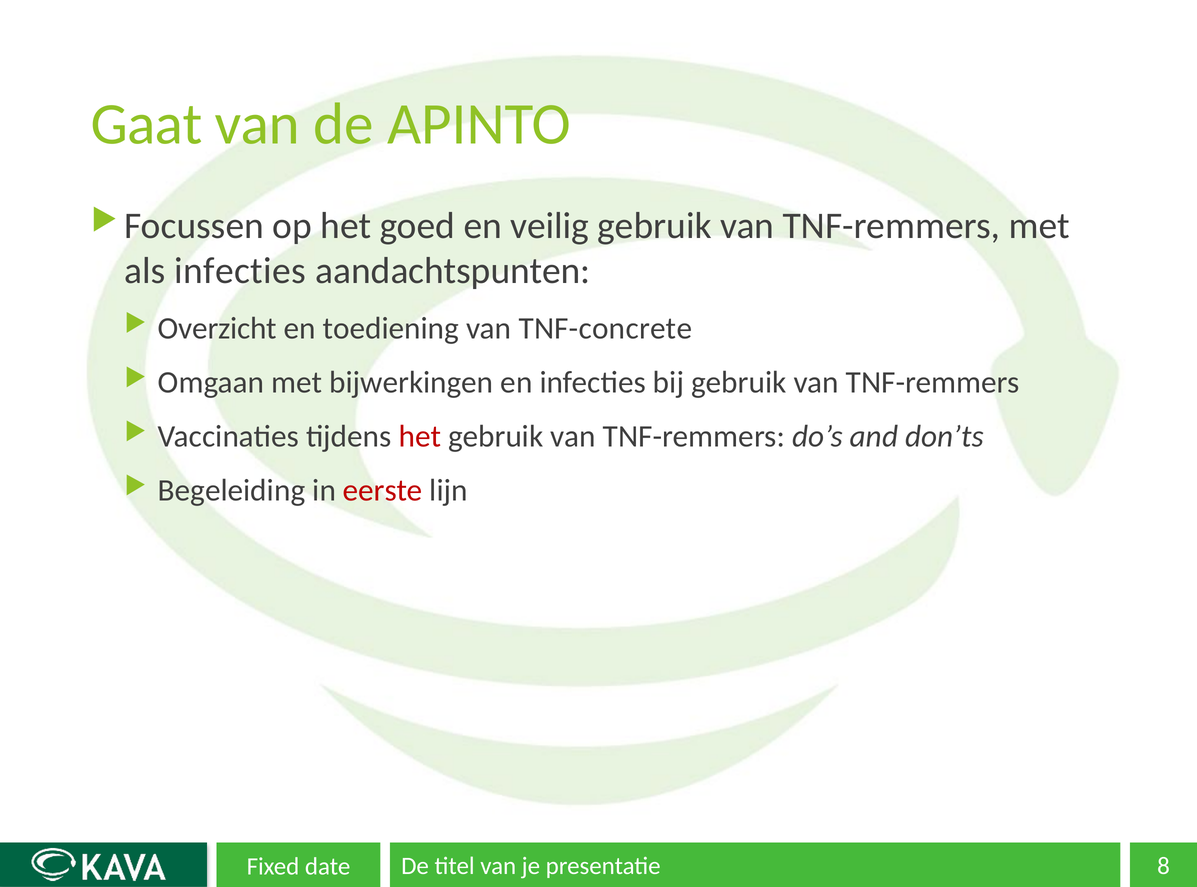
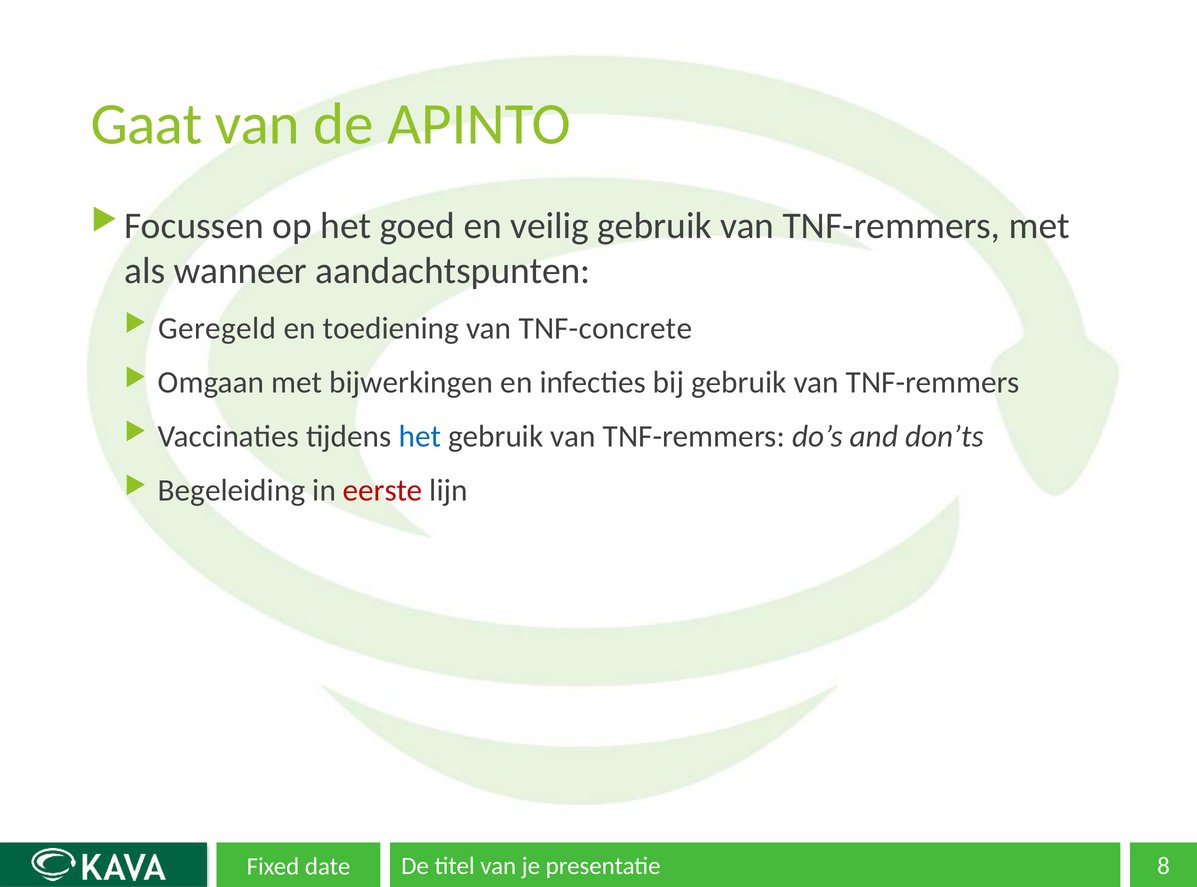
als infecties: infecties -> wanneer (240, 271)
Overzicht: Overzicht -> Geregeld (217, 328)
het colour: red -> blue (420, 436)
